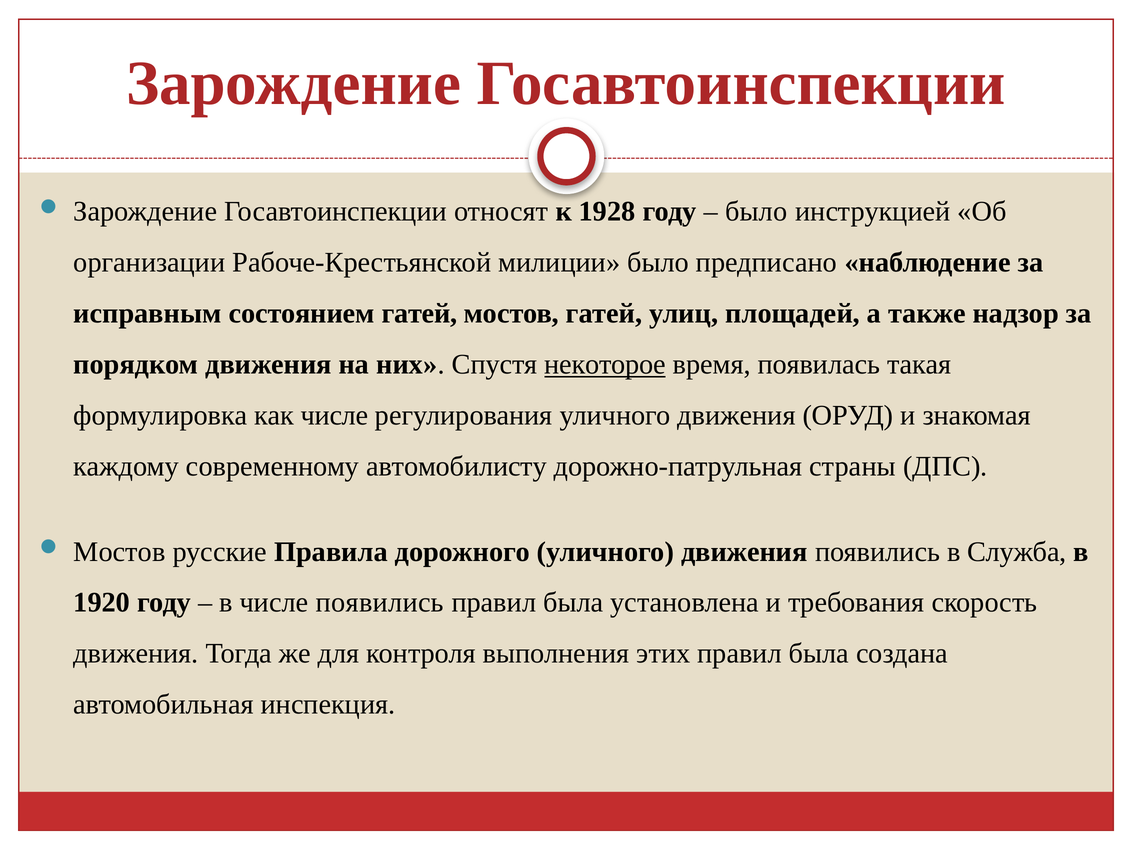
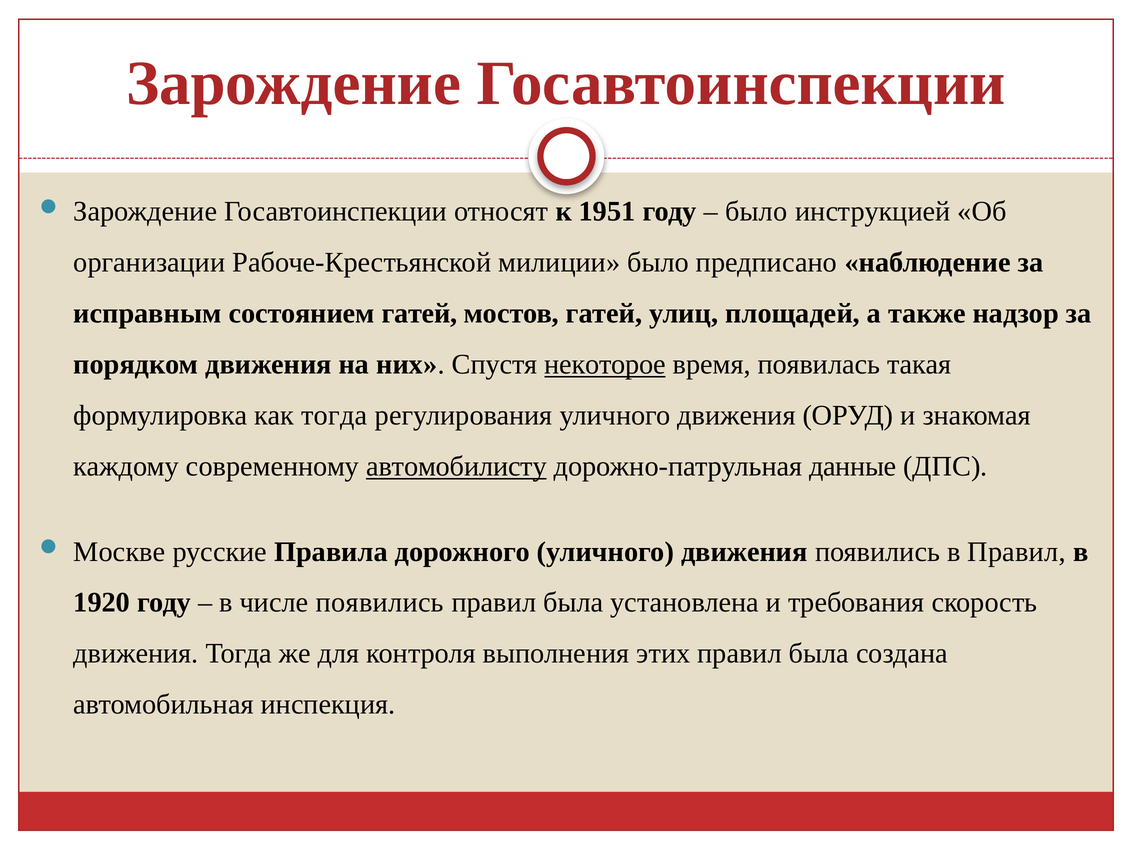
1928: 1928 -> 1951 (607, 211)
как числе: числе -> тогда (334, 415)
автомобилисту underline: none -> present (457, 466)
страны: страны -> данные (853, 466)
Мостов: Мостов -> Москве (119, 551)
в Служба: Служба -> Правил (1017, 551)
